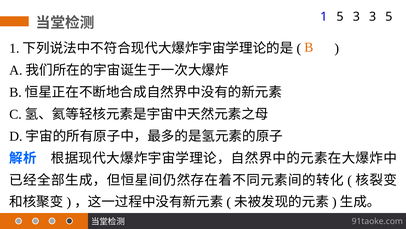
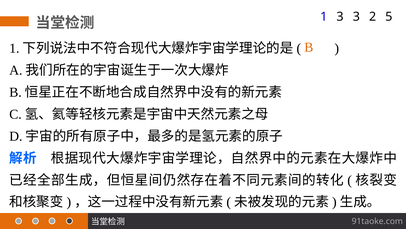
1 5: 5 -> 3 (340, 17)
3 3: 3 -> 2 (373, 17)
